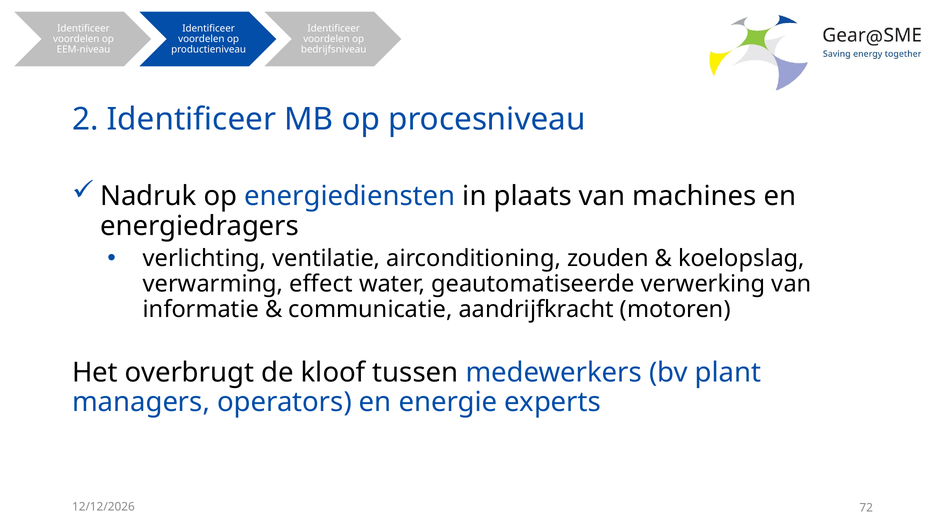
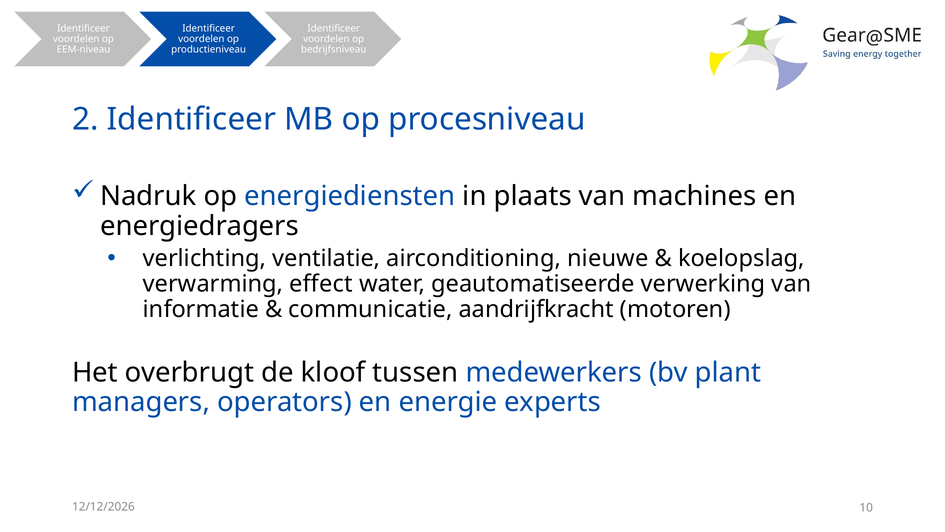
zouden: zouden -> nieuwe (608, 258)
72: 72 -> 10 (866, 507)
